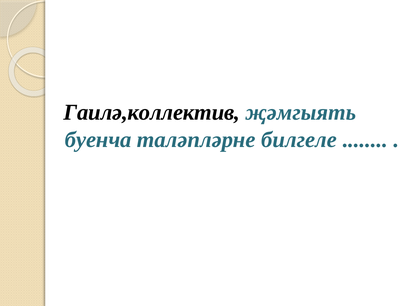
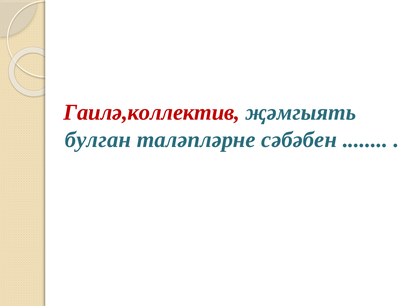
Гаилә,коллектив colour: black -> red (152, 112)
буенча: буенча -> булган (98, 140)
билгеле: билгеле -> сәбәбен (299, 140)
